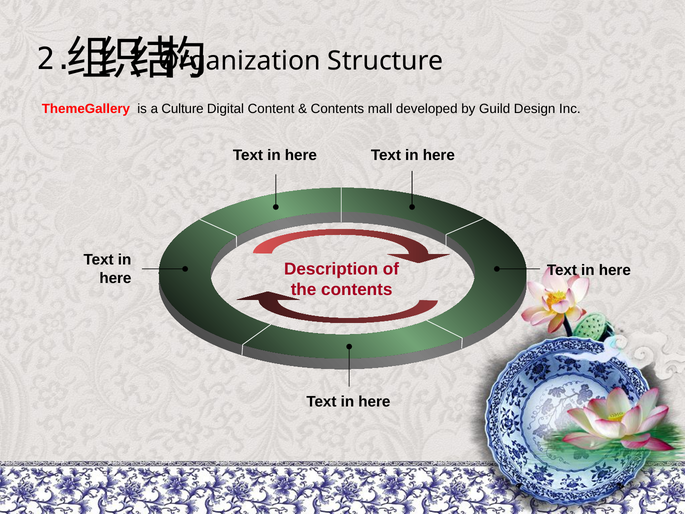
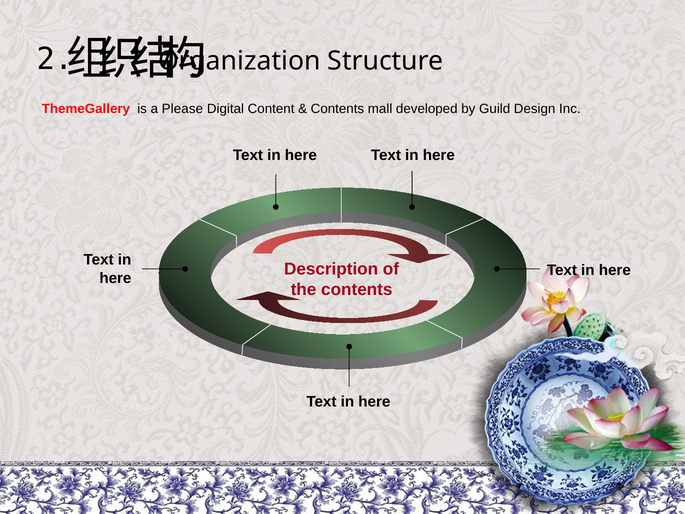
Culture: Culture -> Please (182, 109)
